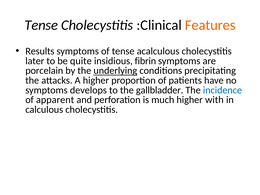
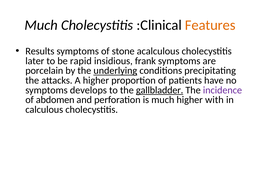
Tense: Tense -> Much (41, 25)
of tense: tense -> stone (123, 51)
quite: quite -> rapid (81, 61)
fibrin: fibrin -> frank (145, 61)
gallbladder underline: none -> present (160, 90)
incidence colour: blue -> purple (222, 90)
apparent: apparent -> abdomen (55, 100)
